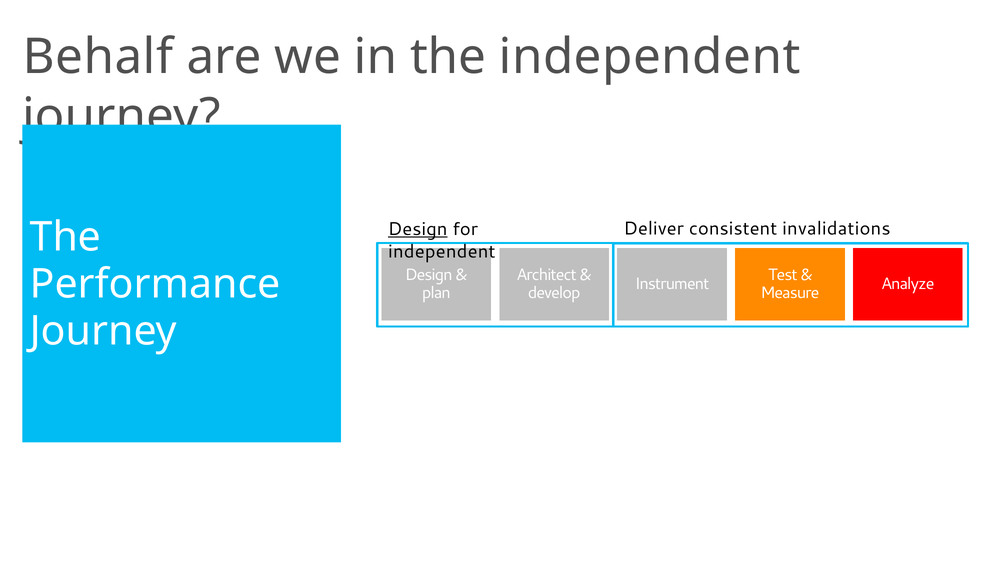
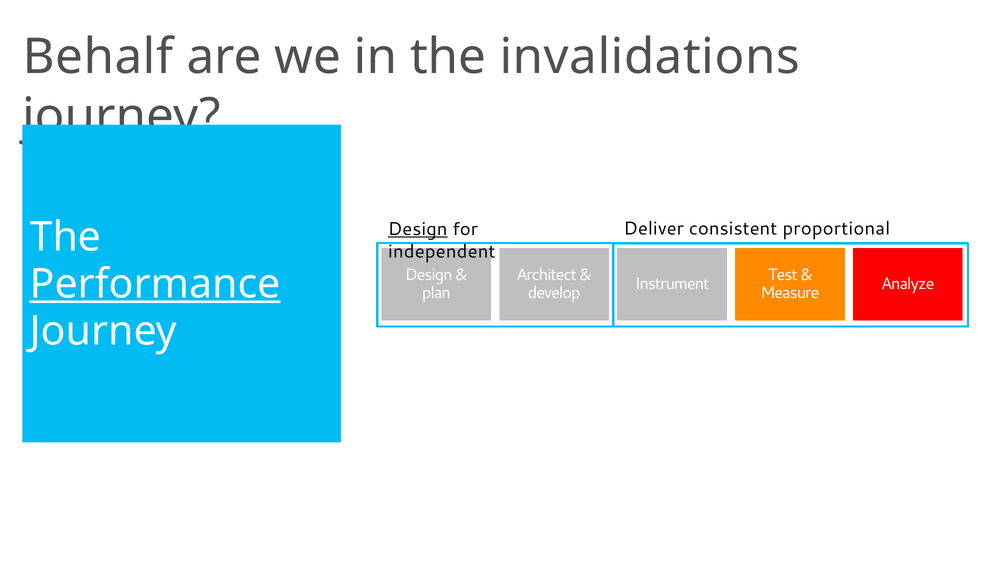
the independent: independent -> invalidations (650, 57)
invalidations: invalidations -> proportional (836, 229)
Performance underline: none -> present (155, 284)
